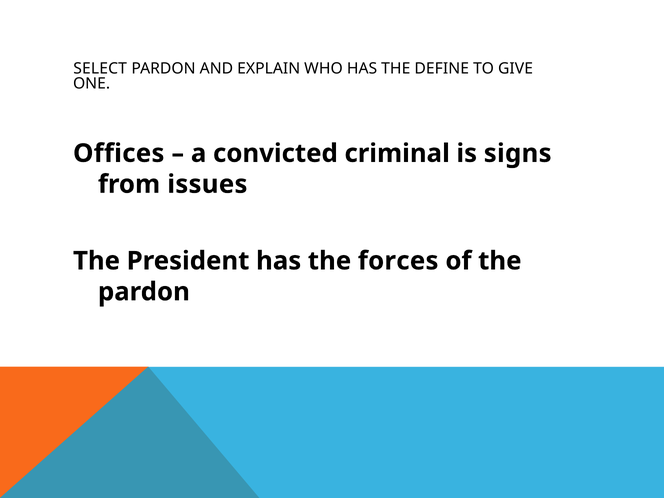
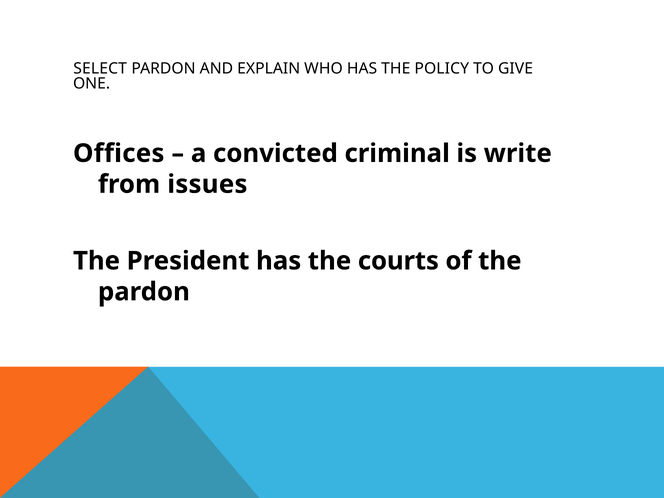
DEFINE: DEFINE -> POLICY (442, 69)
signs: signs -> write (518, 153)
forces: forces -> courts (398, 261)
